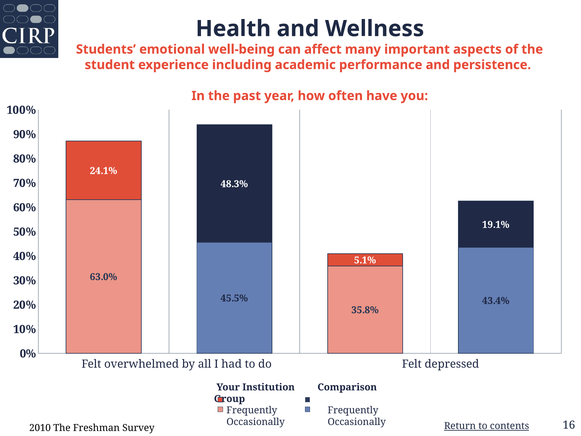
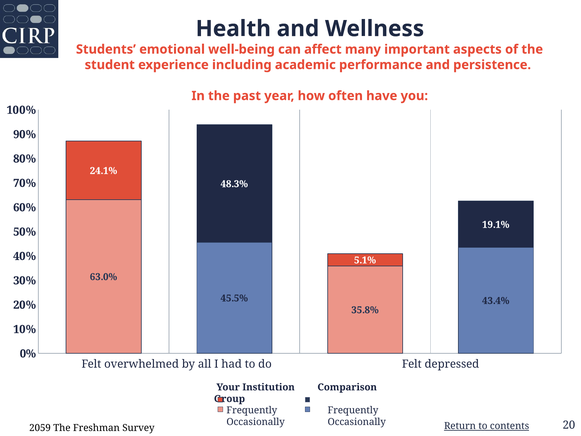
2010: 2010 -> 2059 (40, 428)
16: 16 -> 20 (569, 425)
